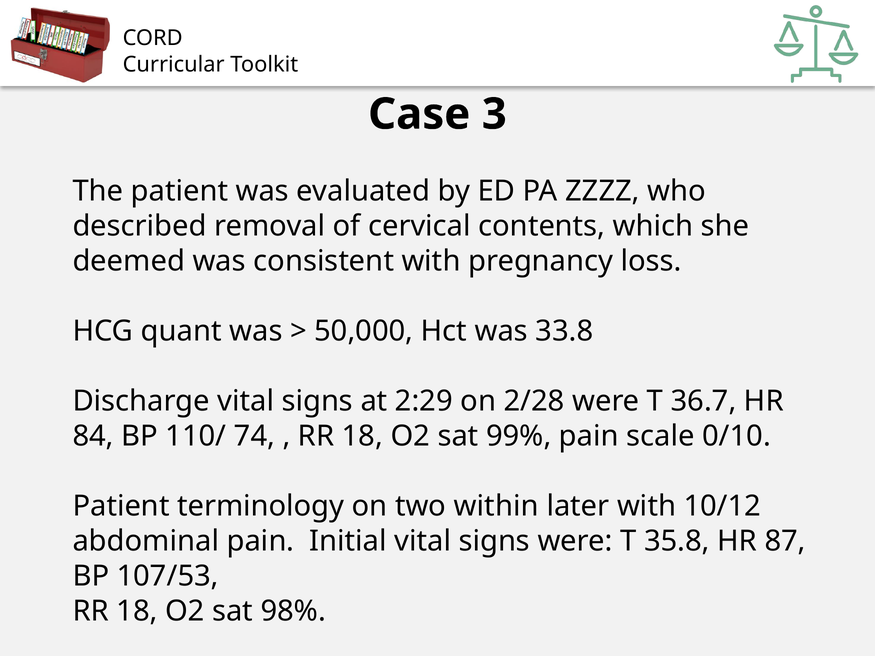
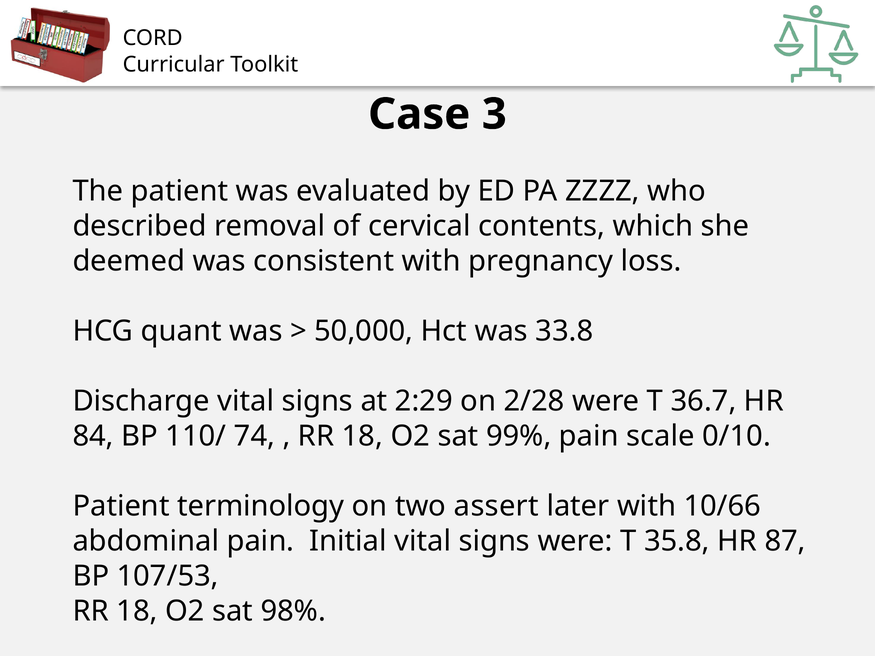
within: within -> assert (496, 506)
10/12: 10/12 -> 10/66 (722, 506)
